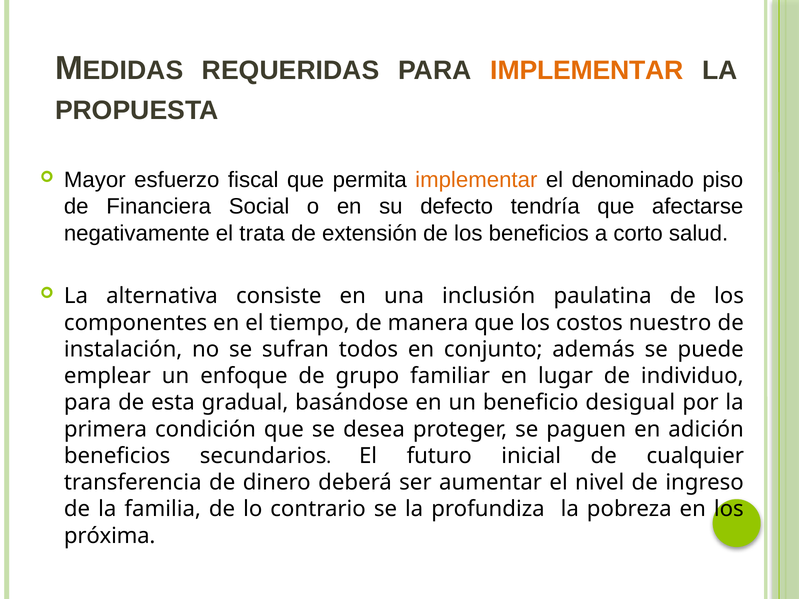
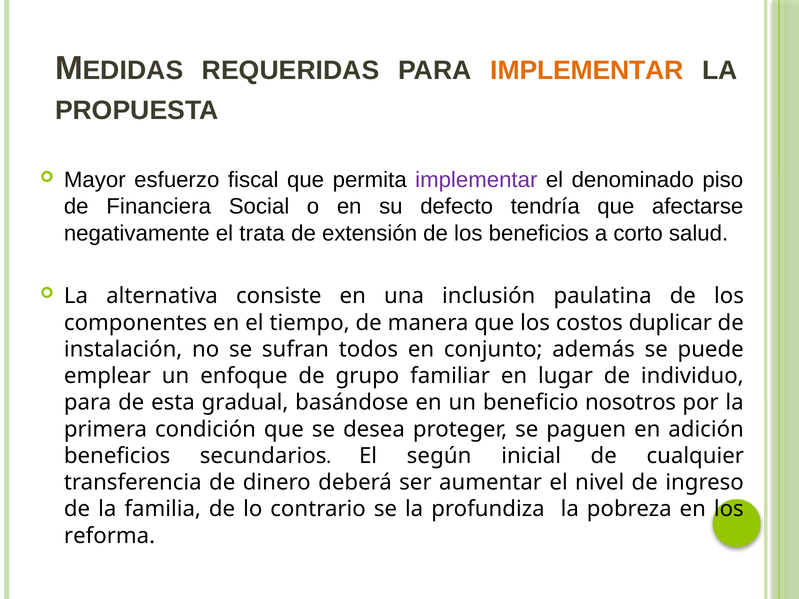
implementar colour: orange -> purple (476, 180)
nuestro: nuestro -> duplicar (670, 323)
desigual: desigual -> nosotros (631, 403)
futuro: futuro -> según (439, 456)
próxima: próxima -> reforma (110, 536)
